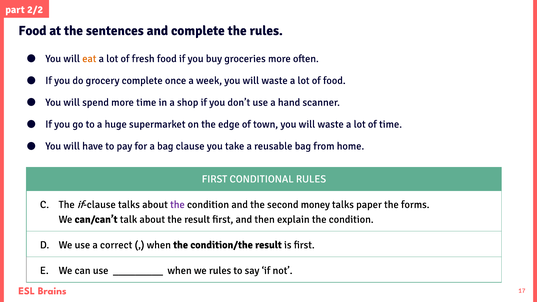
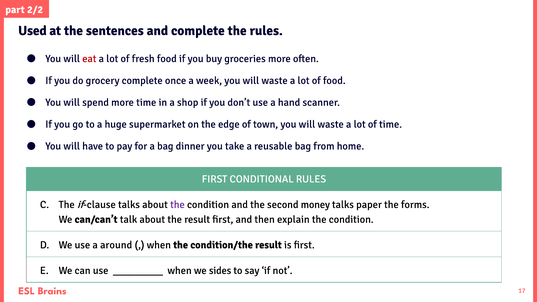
Food: Food -> Used (32, 31)
eat colour: orange -> red (89, 59)
clause: clause -> dinner (190, 146)
correct: correct -> around (116, 245)
we rules: rules -> sides (220, 271)
